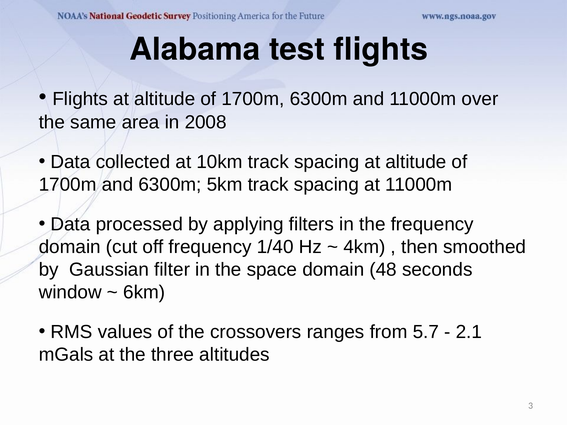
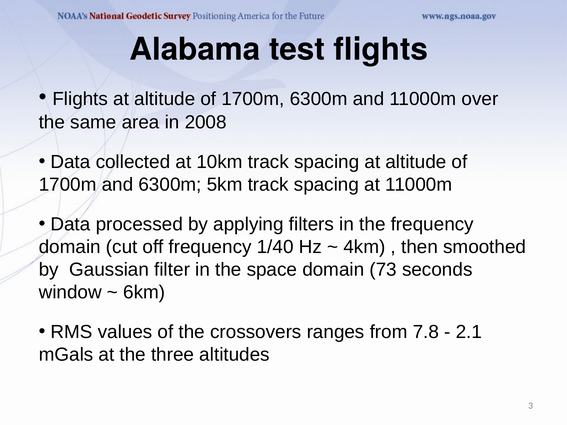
48: 48 -> 73 (383, 270)
5.7: 5.7 -> 7.8 (426, 332)
